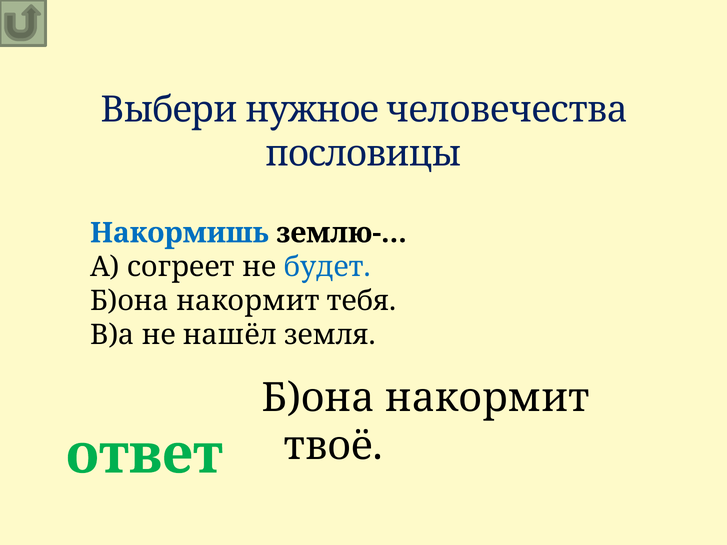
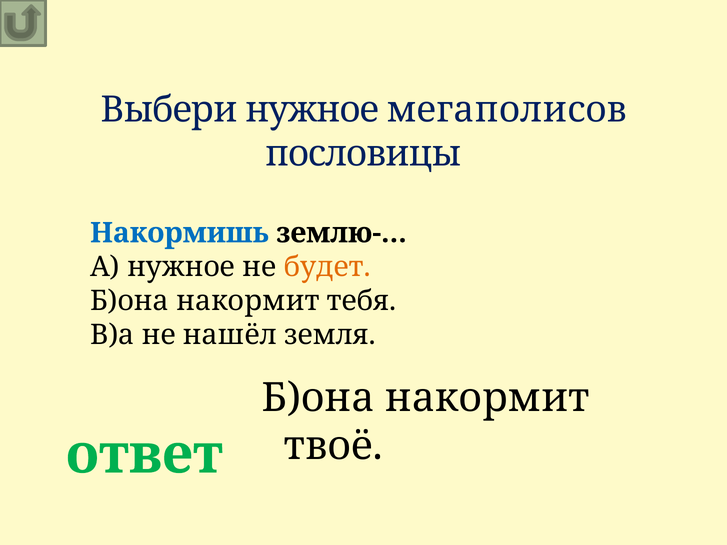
человечества: человечества -> мегаполисов (507, 110)
А согреет: согреет -> нужное (181, 267)
будет colour: blue -> orange (327, 267)
